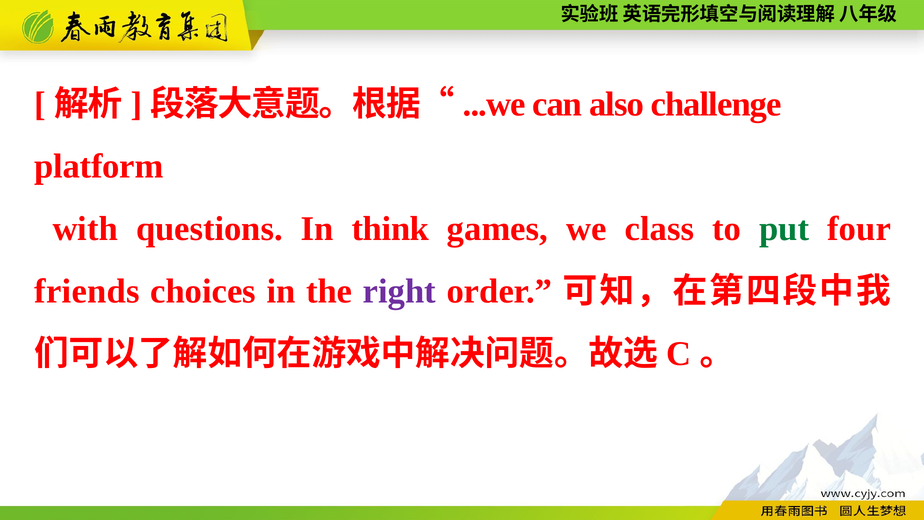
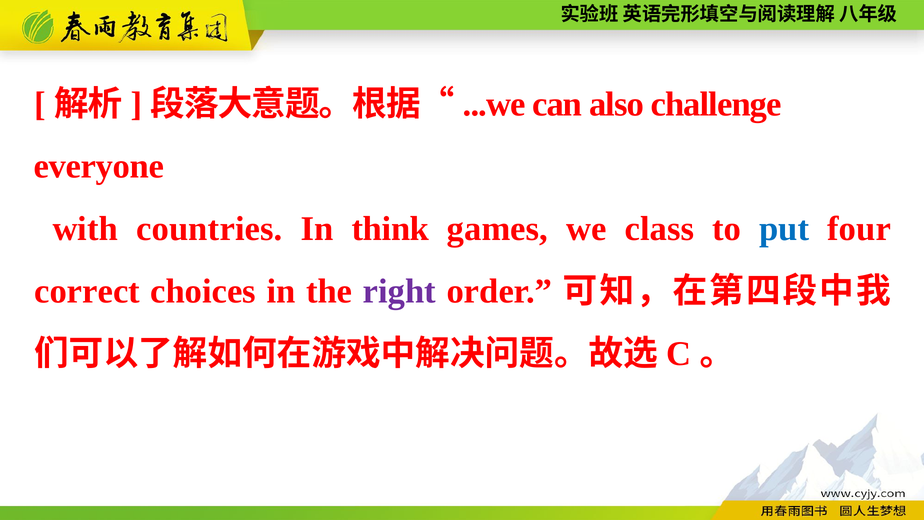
platform: platform -> everyone (99, 166)
questions: questions -> countries (209, 229)
put colour: green -> blue (784, 229)
friends: friends -> correct (87, 291)
